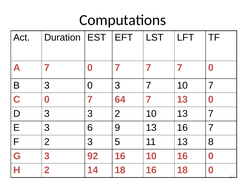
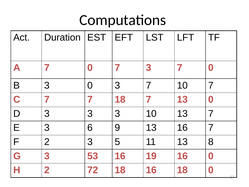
0 7 7: 7 -> 3 (149, 68)
C 0: 0 -> 7 (47, 99)
7 64: 64 -> 18 (120, 99)
3 3 2: 2 -> 3 (117, 114)
92: 92 -> 53 (93, 156)
16 10: 10 -> 19 (151, 156)
14: 14 -> 72 (93, 170)
